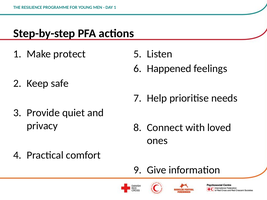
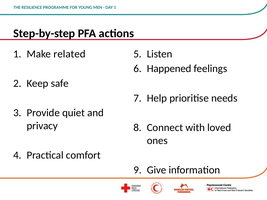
protect: protect -> related (70, 54)
